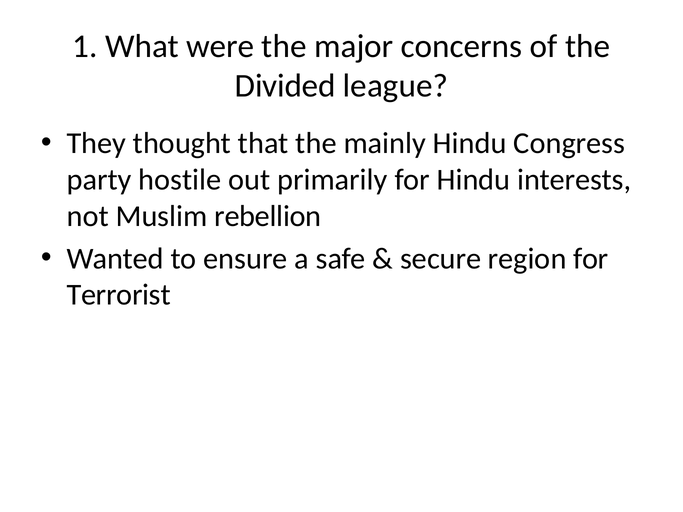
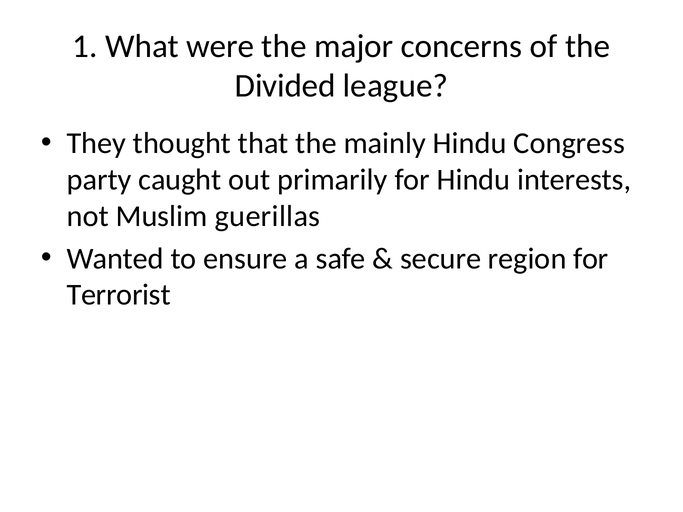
hostile: hostile -> caught (180, 180)
rebellion: rebellion -> guerillas (268, 216)
